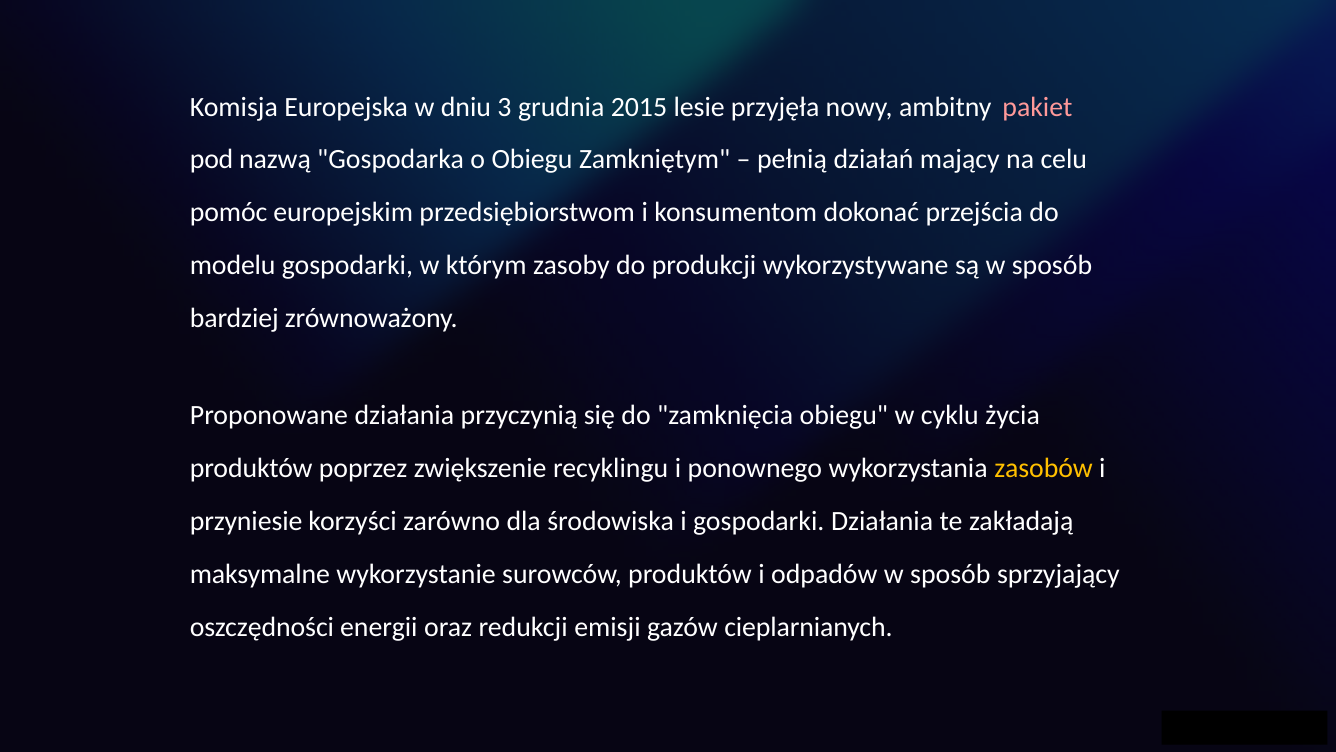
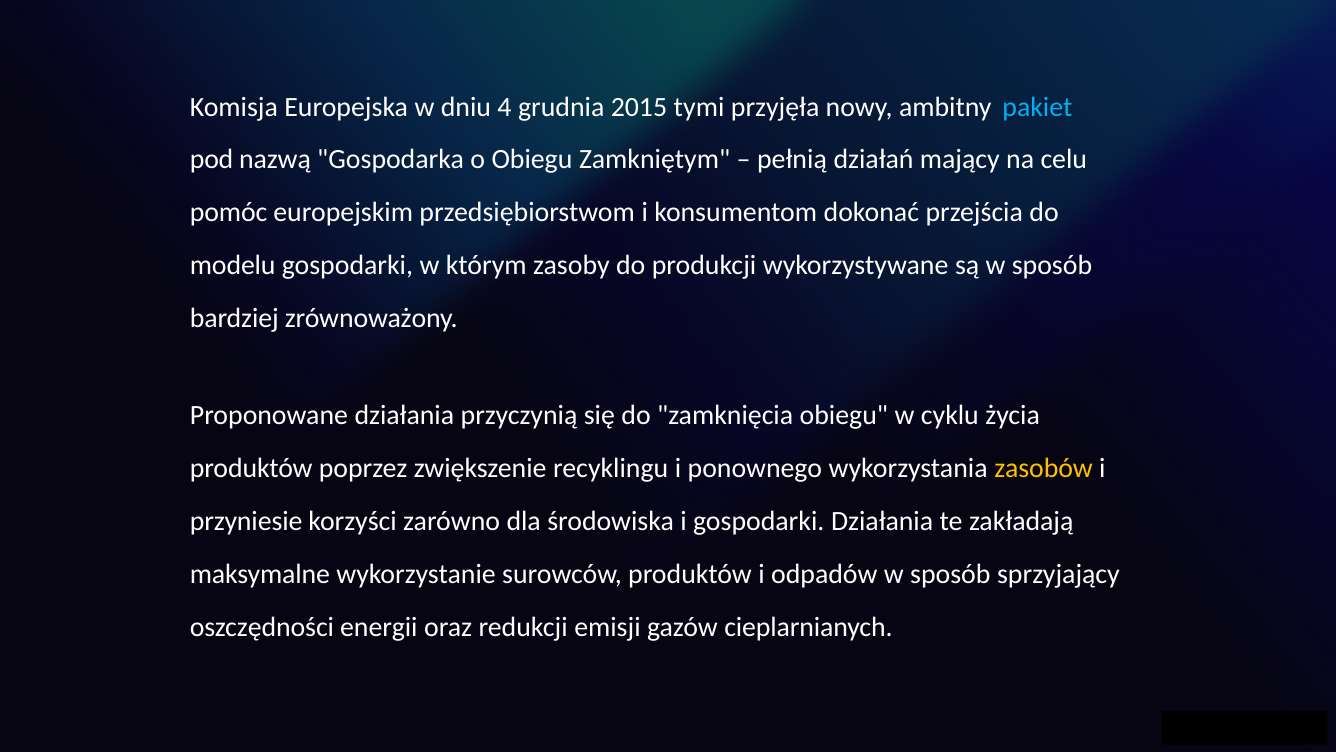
3: 3 -> 4 (505, 107)
lesie: lesie -> tymi (699, 107)
pakiet colour: pink -> light blue (1037, 107)
